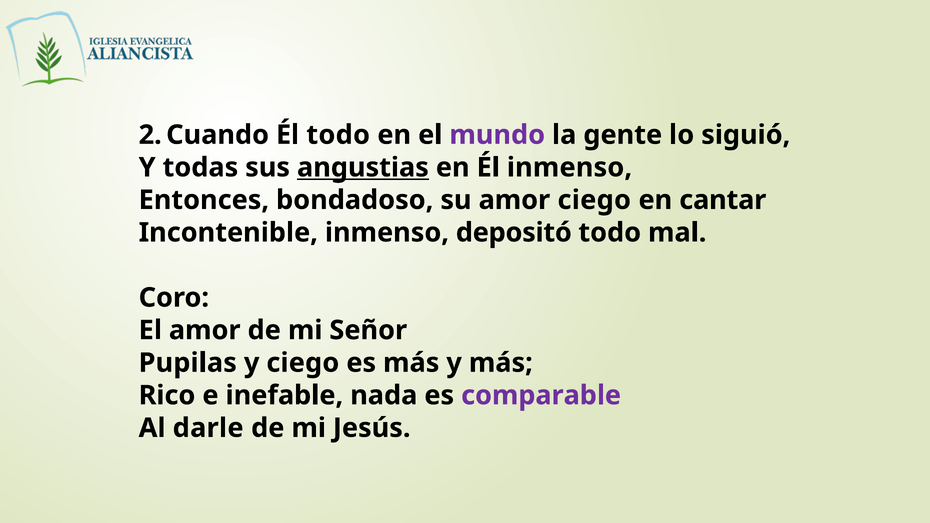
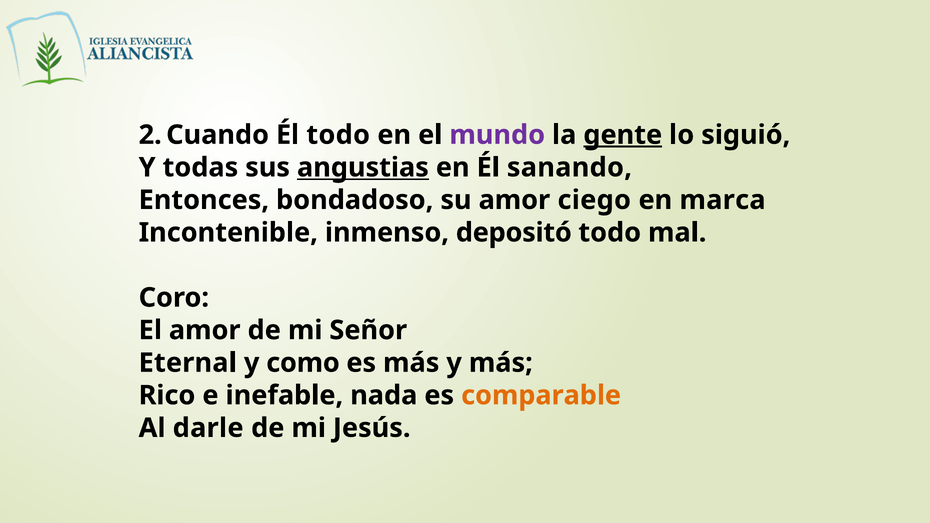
gente underline: none -> present (623, 135)
Él inmenso: inmenso -> sanando (569, 167)
cantar: cantar -> marca (723, 200)
Pupilas: Pupilas -> Eternal (188, 363)
y ciego: ciego -> como (303, 363)
comparable colour: purple -> orange (541, 395)
